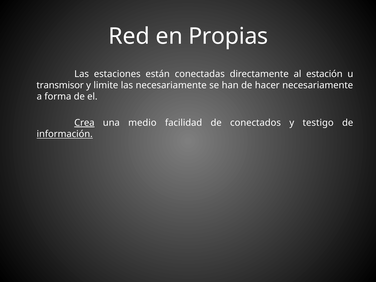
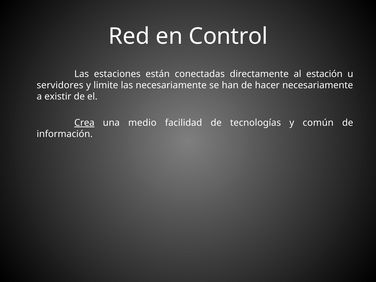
Propias: Propias -> Control (228, 36)
transmisor: transmisor -> servidores (60, 85)
forma: forma -> existir (58, 97)
conectados: conectados -> tecnologías (256, 123)
testigo: testigo -> común (318, 123)
información underline: present -> none (65, 134)
